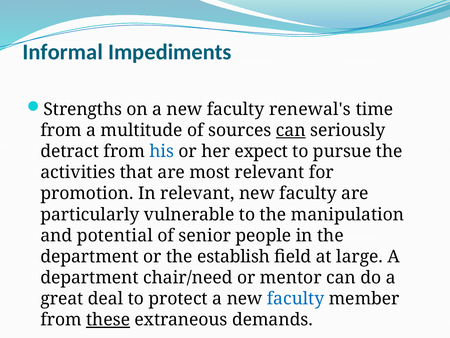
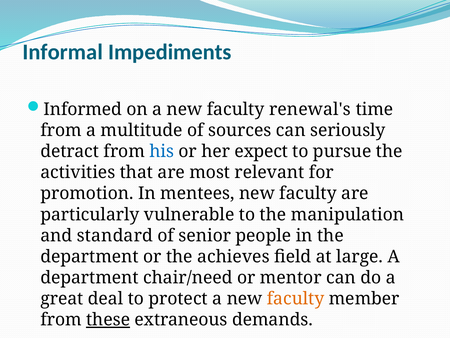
Strengths: Strengths -> Informed (83, 109)
can underline: present -> none (291, 130)
In relevant: relevant -> mentees (197, 193)
potential: potential -> standard (115, 235)
establish: establish -> achieves (233, 256)
faculty colour: blue -> orange (296, 298)
